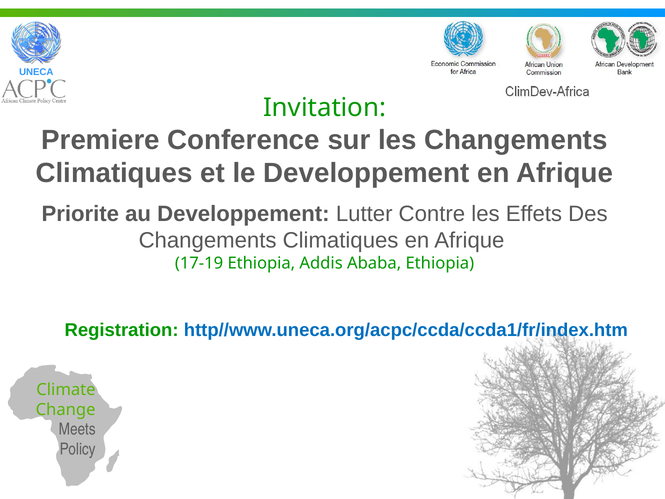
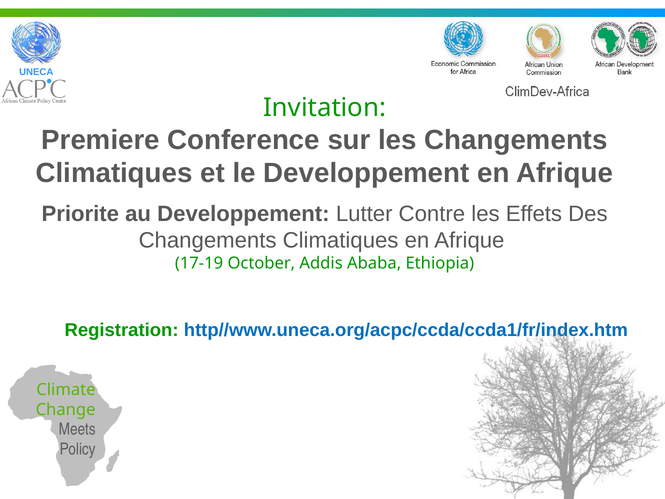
17-19 Ethiopia: Ethiopia -> October (261, 263)
